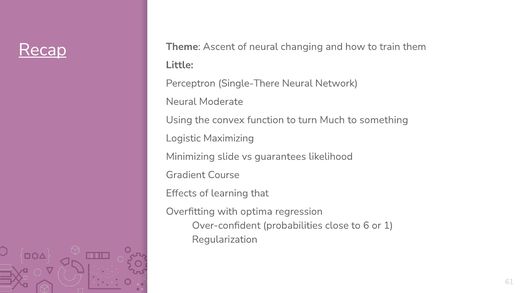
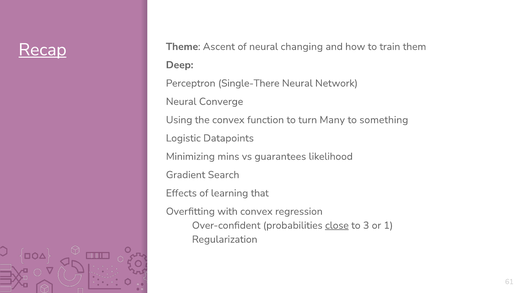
Little: Little -> Deep (180, 65)
Moderate: Moderate -> Converge (221, 102)
Much: Much -> Many (332, 120)
Maximizing: Maximizing -> Datapoints (229, 138)
slide: slide -> mins (228, 157)
Course: Course -> Search (224, 175)
with optima: optima -> convex (256, 211)
close underline: none -> present (337, 225)
6: 6 -> 3 (366, 225)
